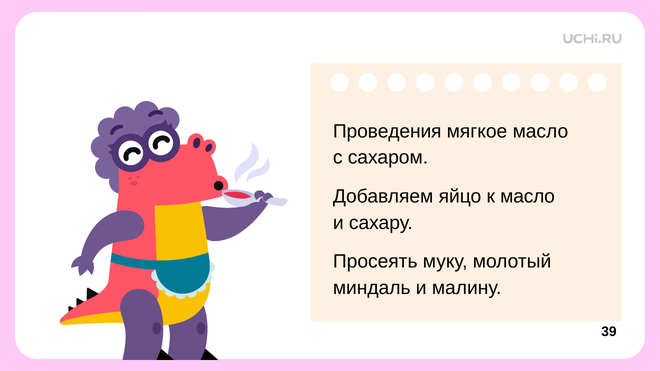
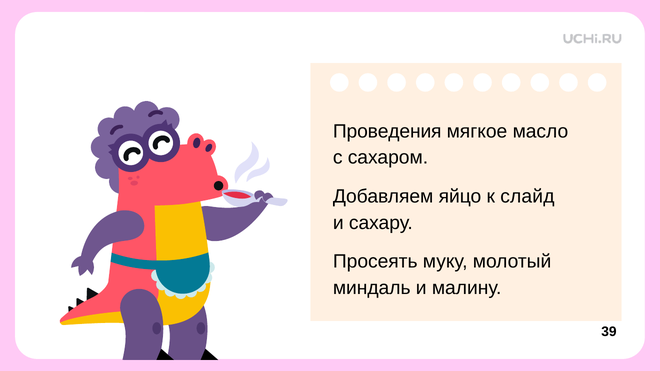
к масло: масло -> слайд (527, 196)
